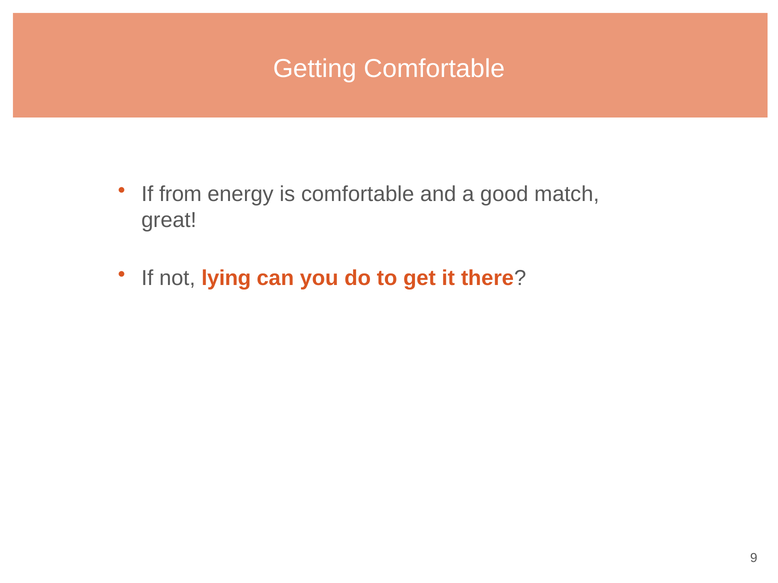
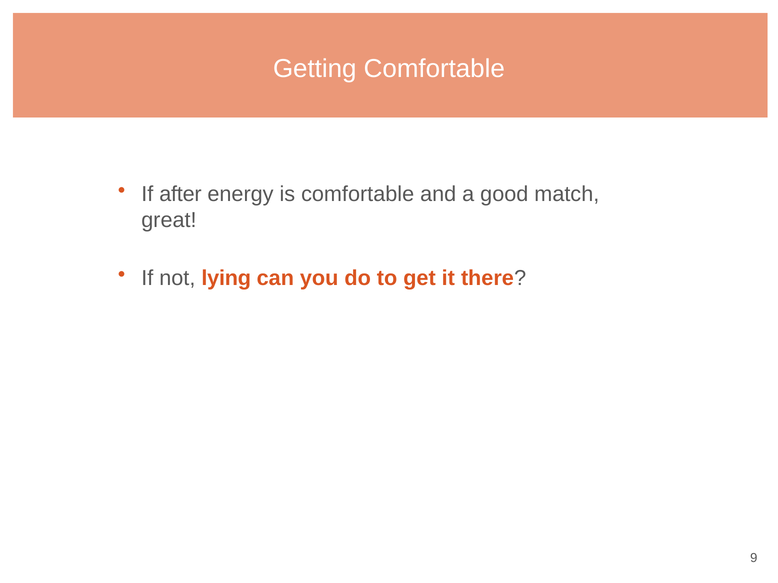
from: from -> after (180, 194)
